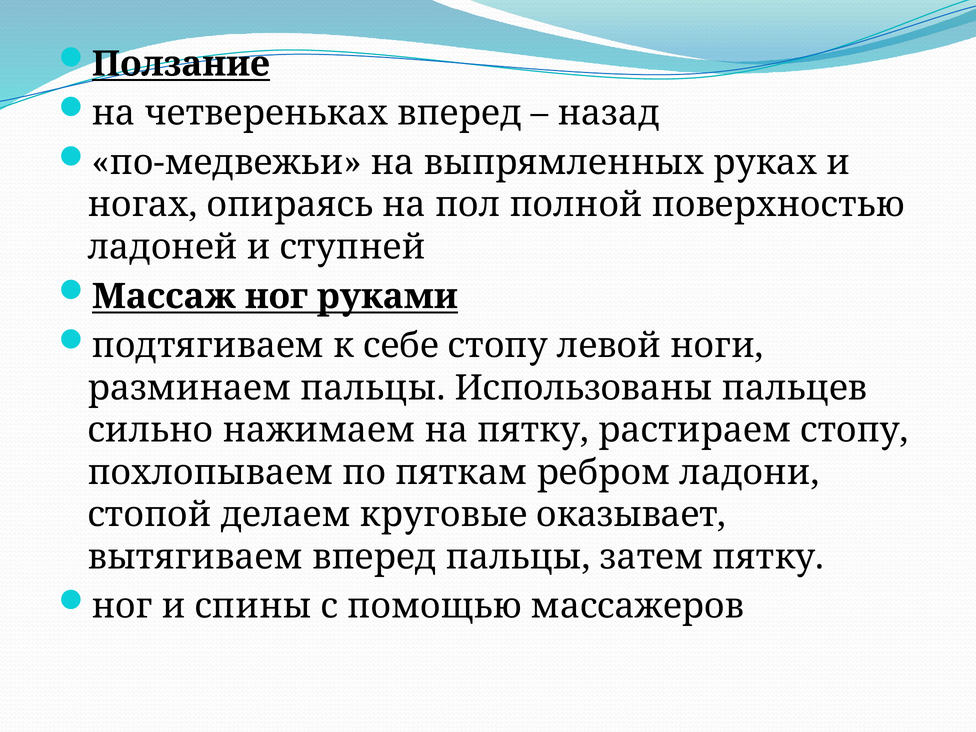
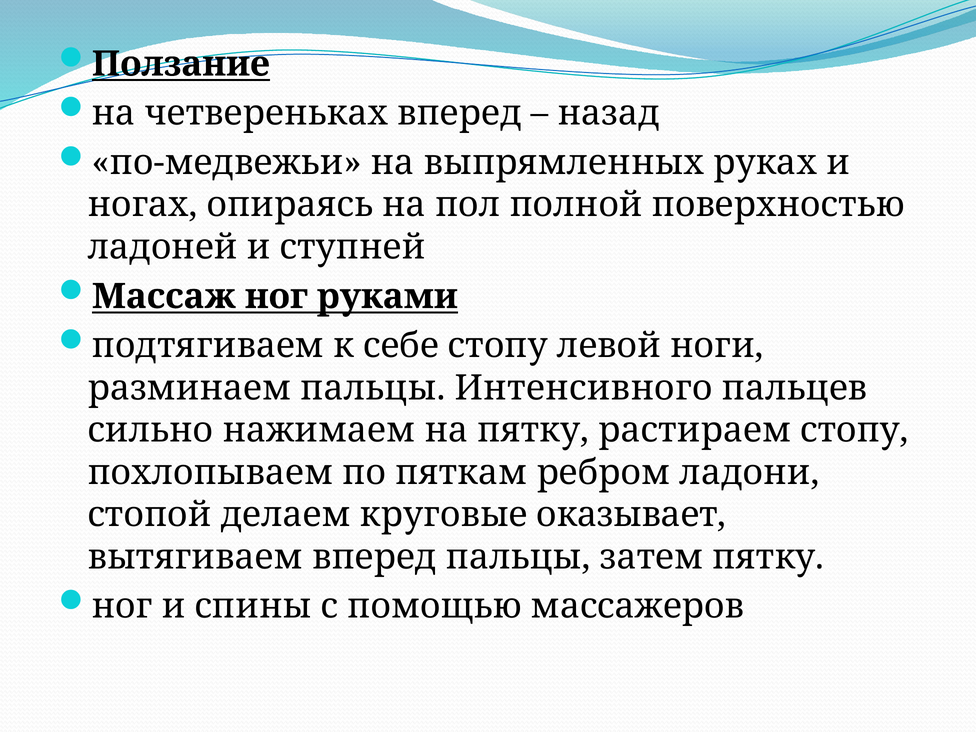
Использованы: Использованы -> Интенсивного (584, 388)
